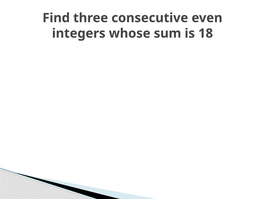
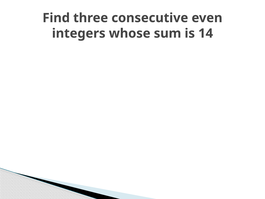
18: 18 -> 14 (206, 33)
